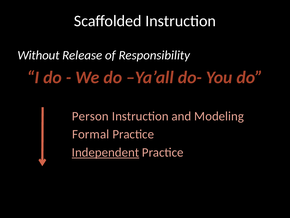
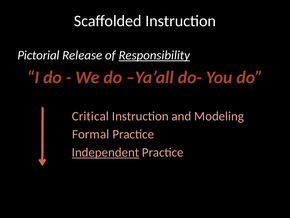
Without: Without -> Pictorial (38, 55)
Responsibility underline: none -> present (154, 55)
Person: Person -> Critical (90, 116)
